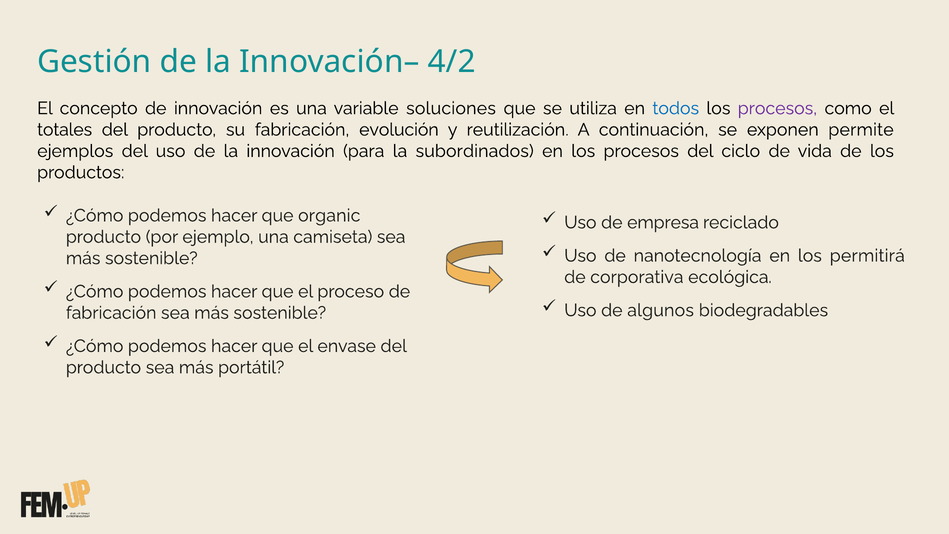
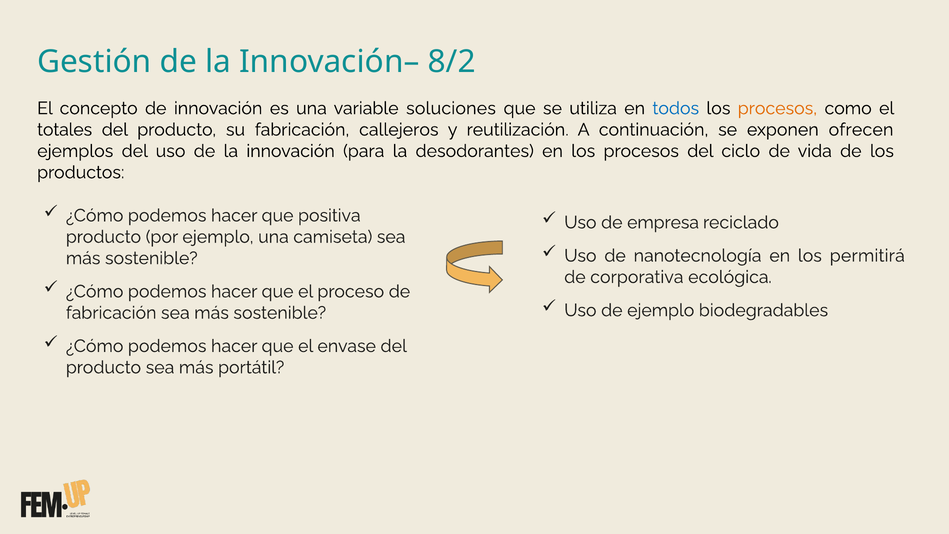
4/2: 4/2 -> 8/2 (452, 62)
procesos colour: purple -> orange (777, 108)
evolución: evolución -> callejeros (399, 130)
permite: permite -> ofrecen (861, 130)
subordinados: subordinados -> desodorantes (475, 151)
organic: organic -> positiva (329, 215)
de algunos: algunos -> ejemplo (661, 310)
